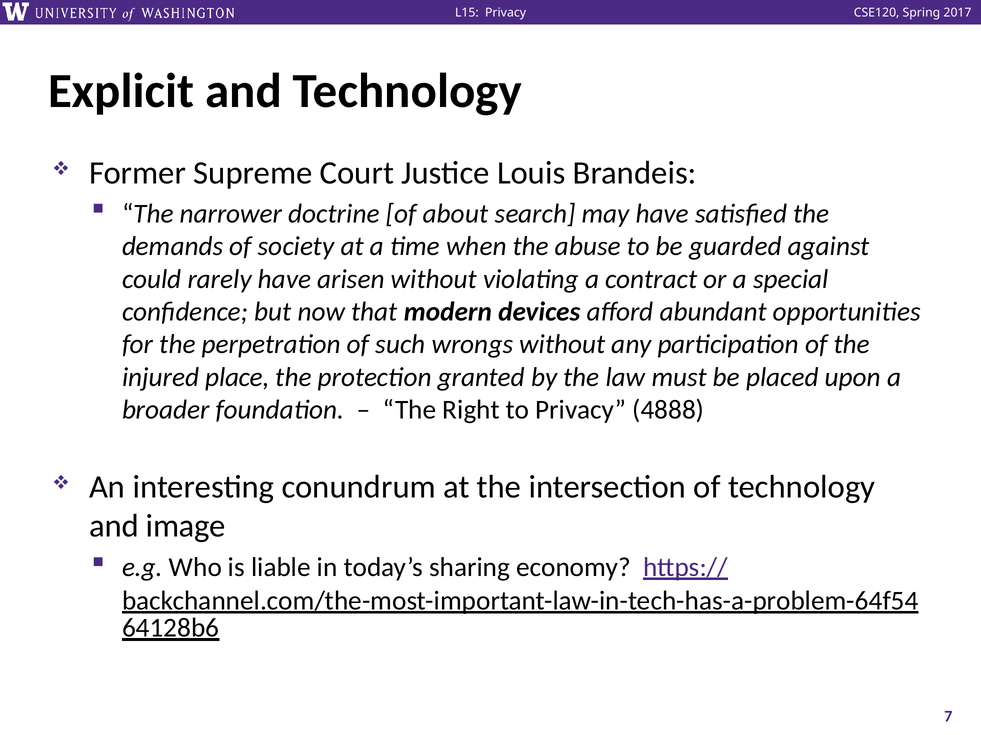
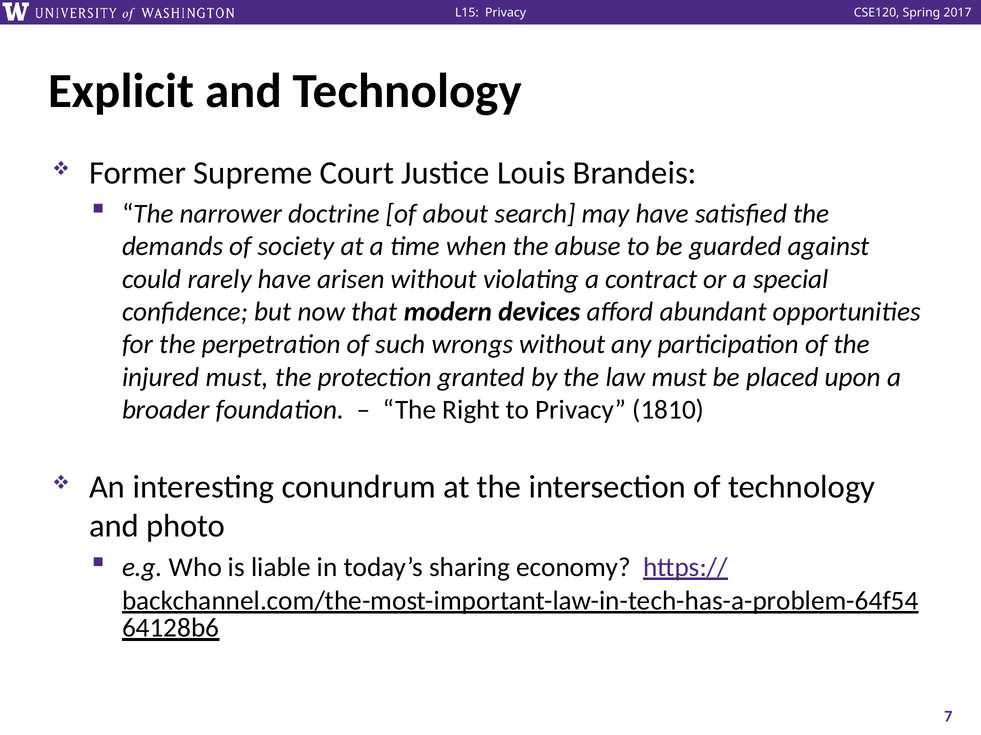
injured place: place -> must (237, 378)
4888: 4888 -> 1810 (668, 410)
image: image -> photo (186, 527)
